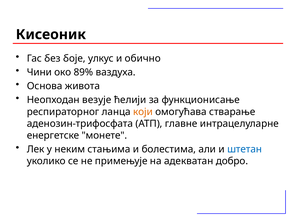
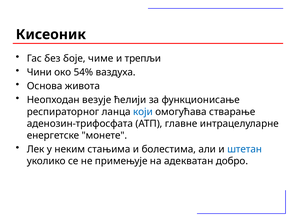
улкус: улкус -> чиме (101, 58)
обично: обично -> трепљи (143, 58)
89%: 89% -> 54% (83, 72)
који colour: orange -> blue (143, 112)
